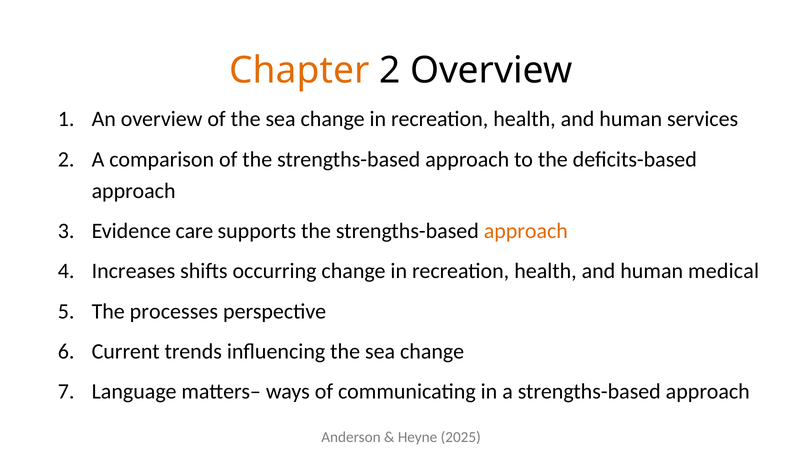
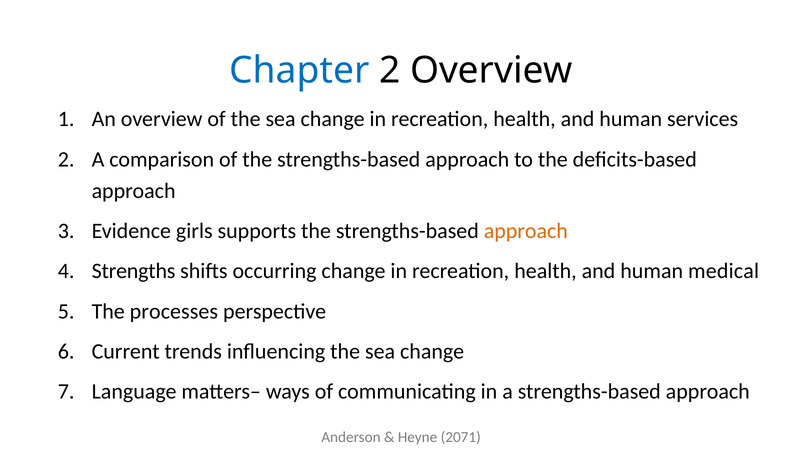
Chapter colour: orange -> blue (299, 70)
care: care -> girls (194, 231)
Increases: Increases -> Strengths (134, 271)
2025: 2025 -> 2071 (461, 437)
